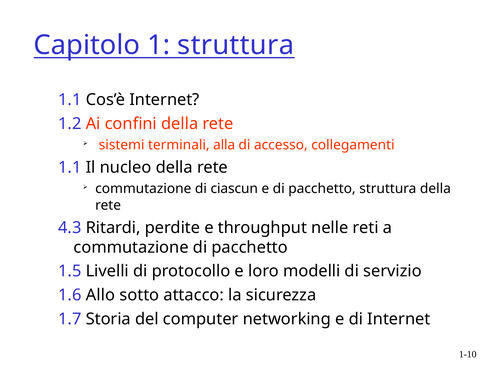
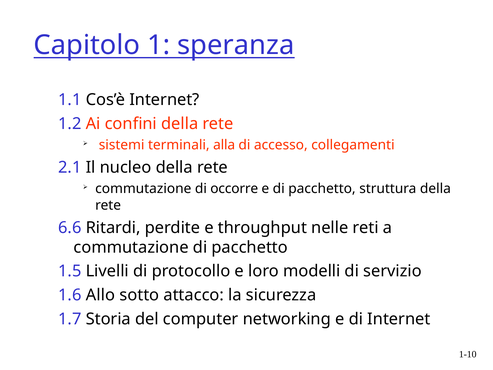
1 struttura: struttura -> speranza (236, 45)
1.1: 1.1 -> 2.1 (70, 167)
ciascun: ciascun -> occorre (234, 189)
4.3: 4.3 -> 6.6 (70, 227)
